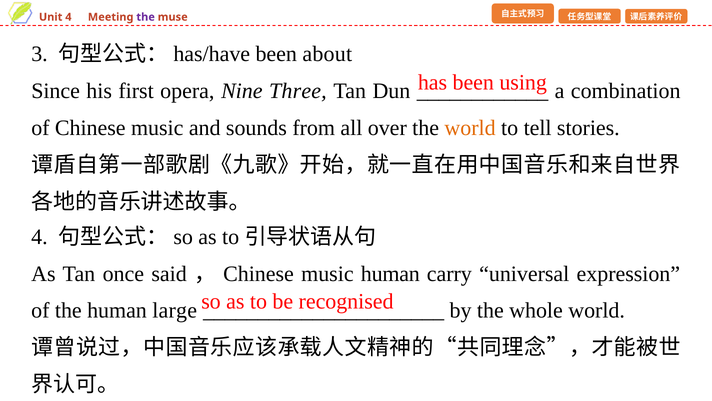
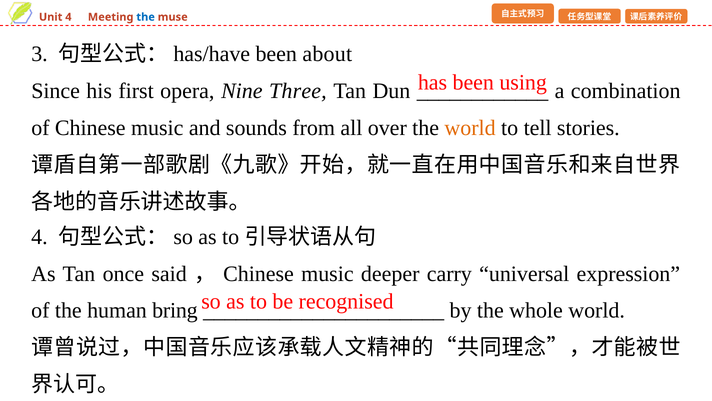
the colour: purple -> blue (146, 17)
music human: human -> deeper (390, 273)
large: large -> bring (175, 310)
